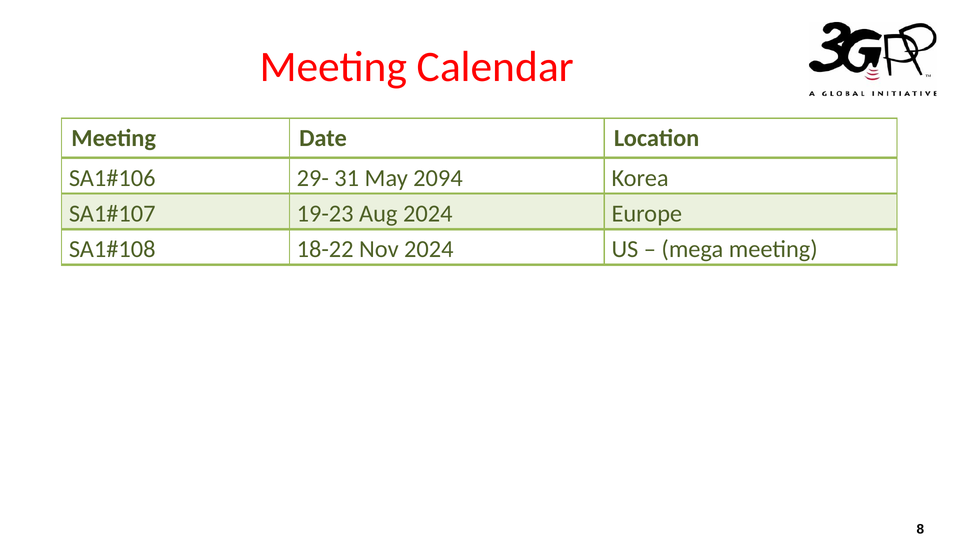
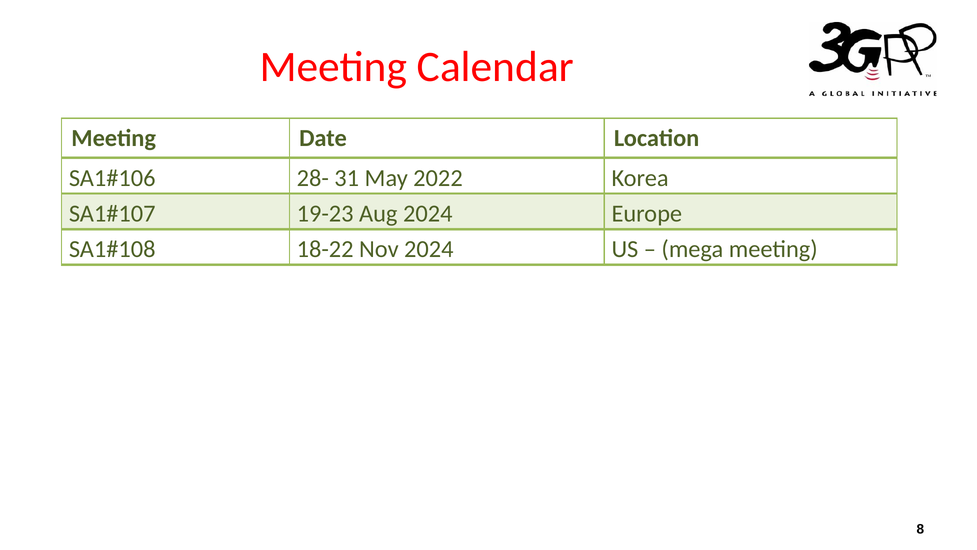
29-: 29- -> 28- (313, 178)
2094: 2094 -> 2022 (438, 178)
